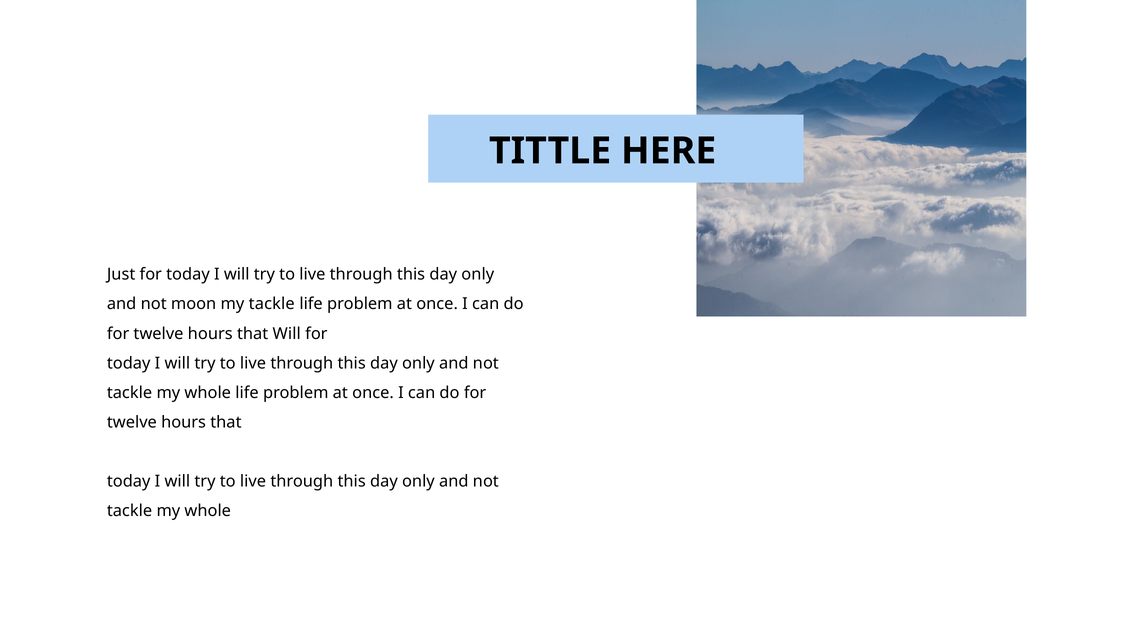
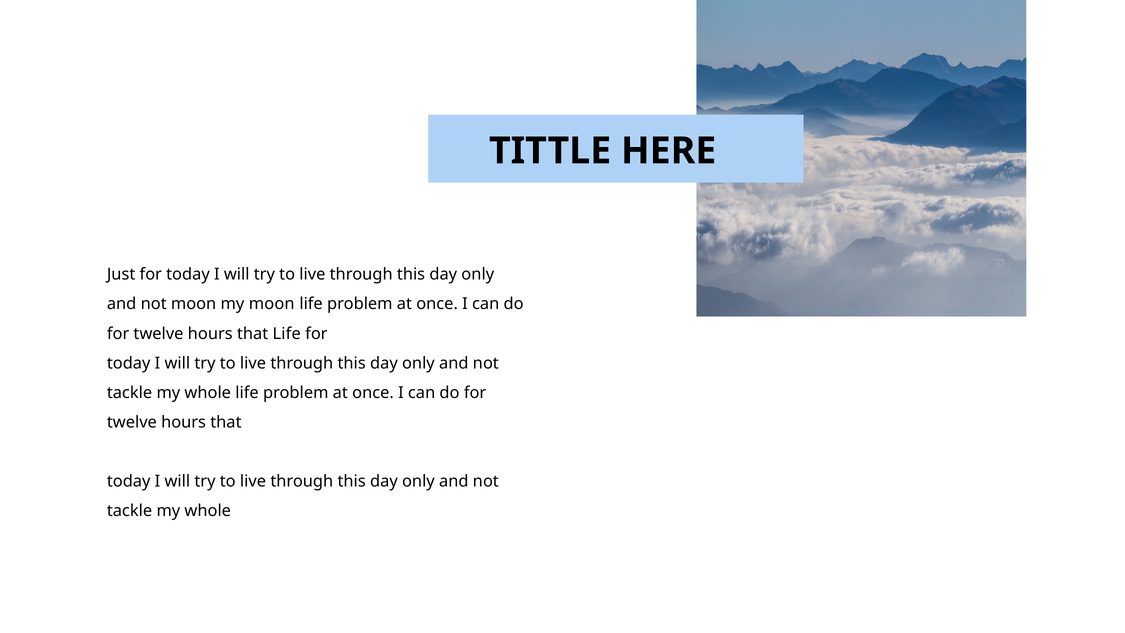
my tackle: tackle -> moon (272, 304)
that Will: Will -> Life (287, 334)
